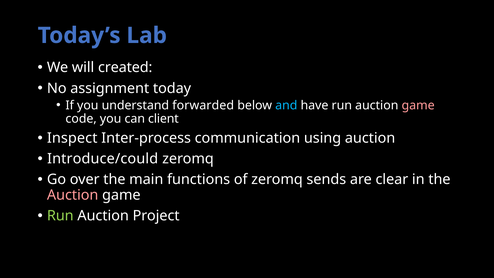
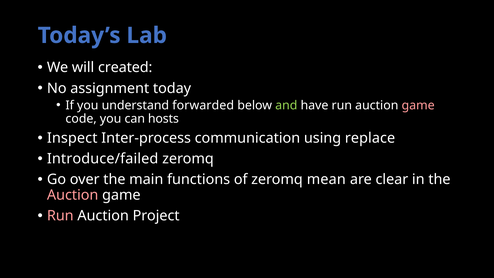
and colour: light blue -> light green (286, 105)
client: client -> hosts (163, 119)
using auction: auction -> replace (370, 138)
Introduce/could: Introduce/could -> Introduce/failed (103, 159)
sends: sends -> mean (326, 179)
Run colour: light green -> pink (60, 216)
